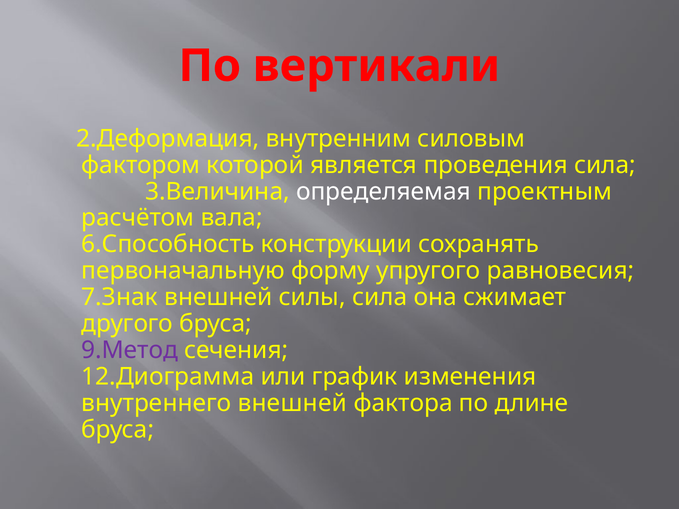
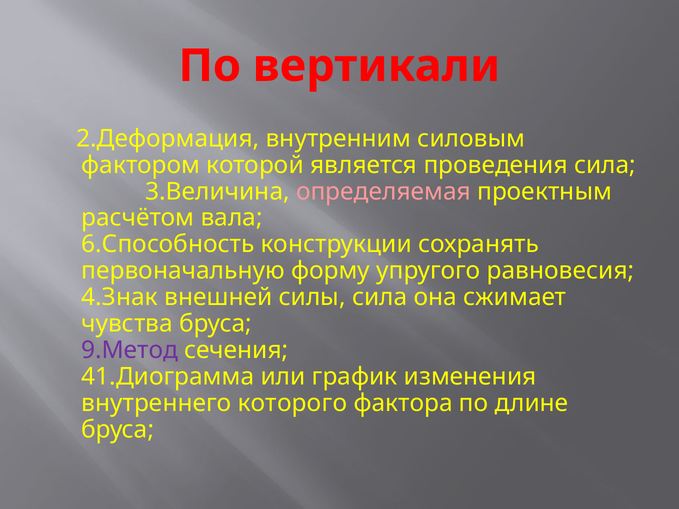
определяемая colour: white -> pink (383, 192)
7.Знак: 7.Знак -> 4.Знак (120, 297)
другого: другого -> чувства (127, 324)
12.Диограмма: 12.Диограмма -> 41.Диограмма (168, 377)
внутреннего внешней: внешней -> которого (292, 403)
